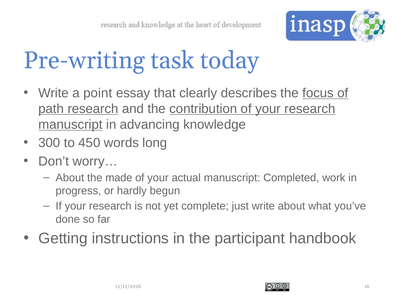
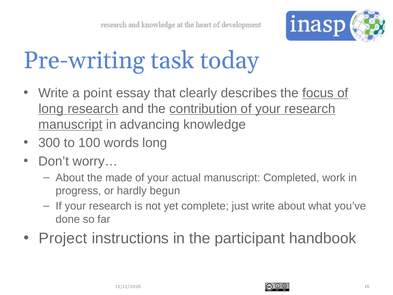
path: path -> long (51, 109)
450: 450 -> 100 (89, 143)
Getting: Getting -> Project (63, 238)
